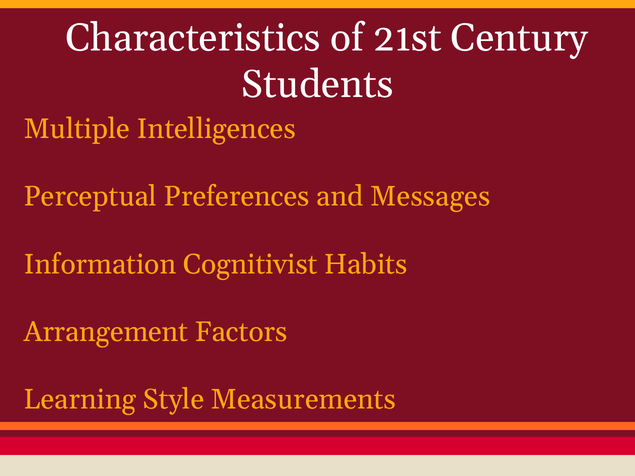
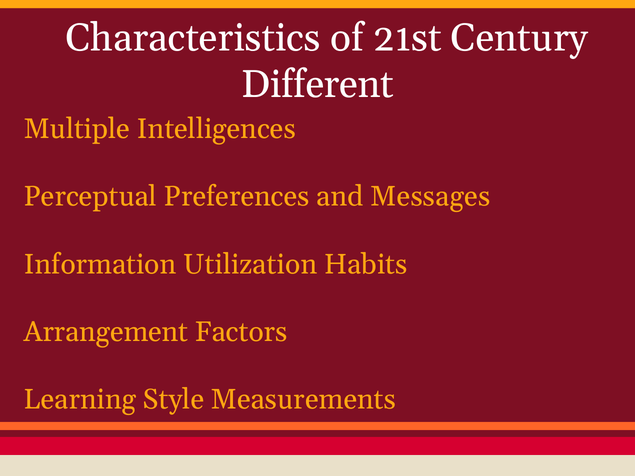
Students: Students -> Different (318, 85)
Cognitivist: Cognitivist -> Utilization (250, 264)
